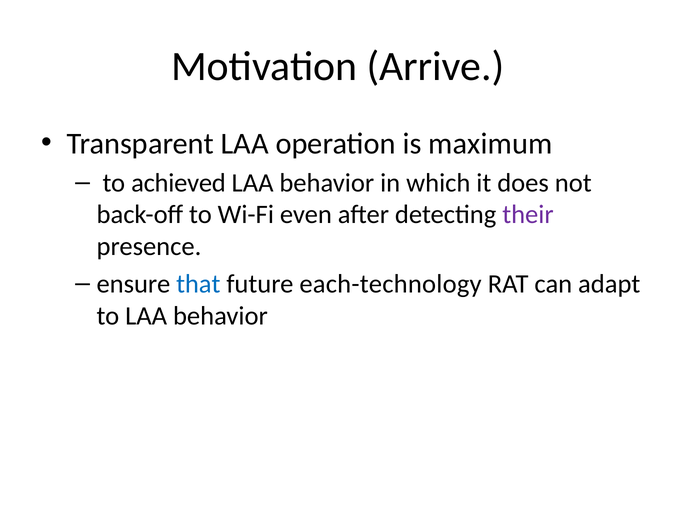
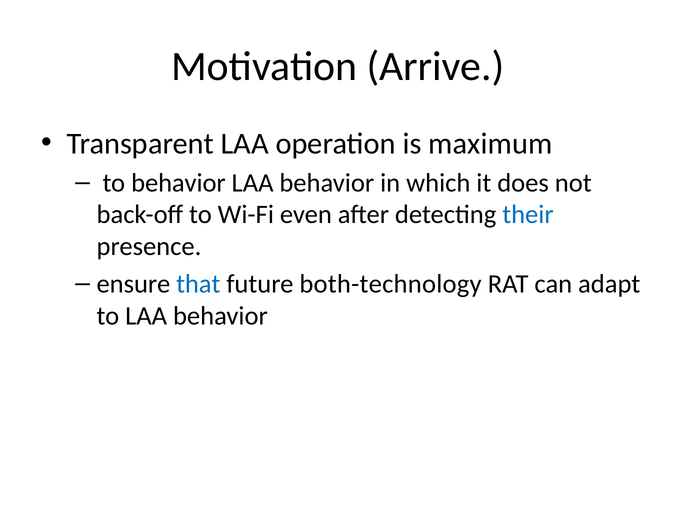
to achieved: achieved -> behavior (178, 183)
their colour: purple -> blue (528, 215)
each-technology: each-technology -> both-technology (390, 284)
